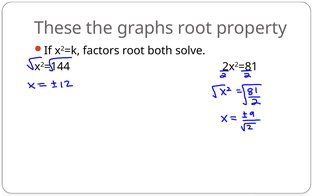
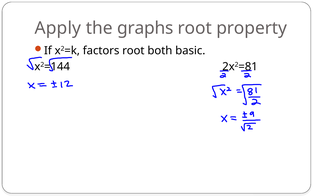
These: These -> Apply (58, 28)
solve: solve -> basic (190, 50)
